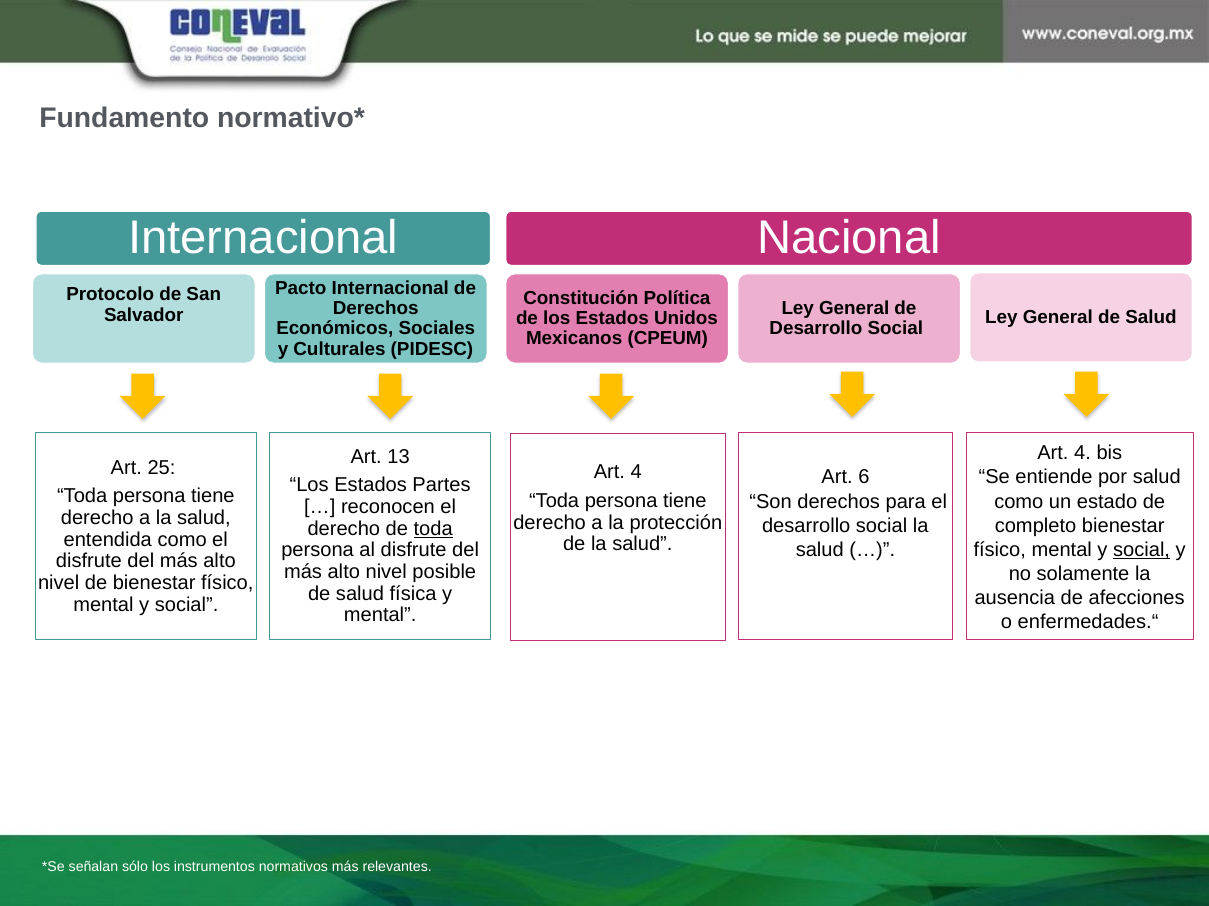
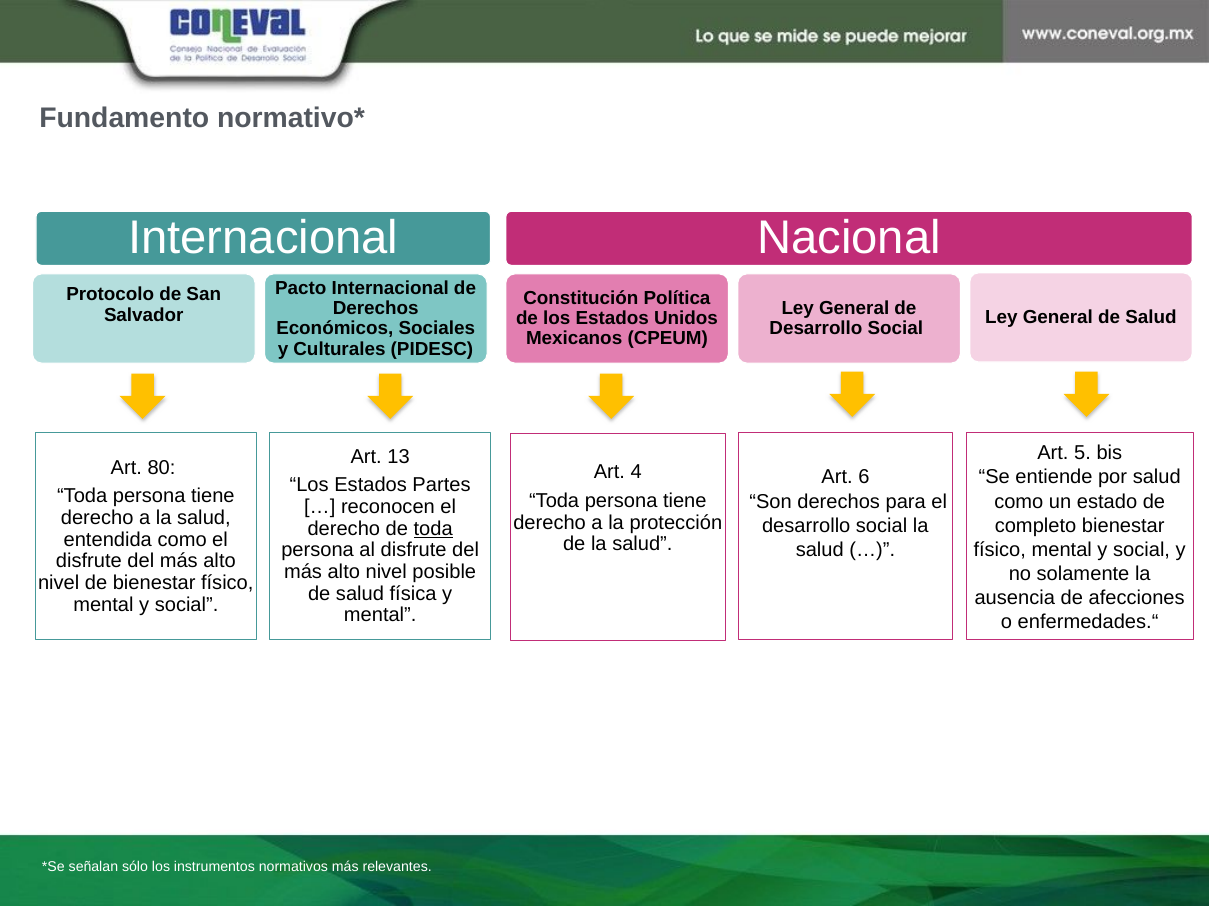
4: 4 -> 5 (1083, 454)
25: 25 -> 80 (161, 468)
social underline: present -> none (1142, 550)
